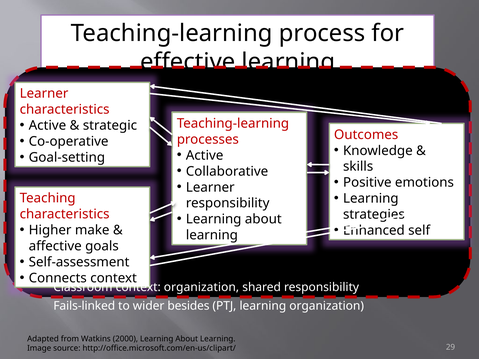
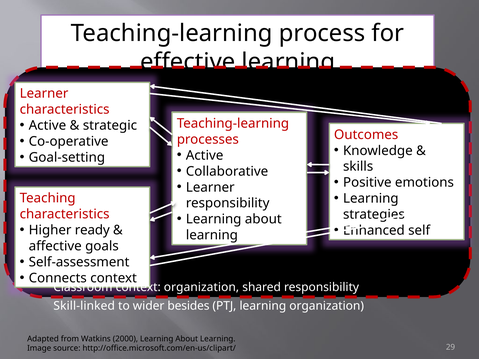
make: make -> ready (92, 230)
Fails-linked: Fails-linked -> Skill-linked (84, 306)
